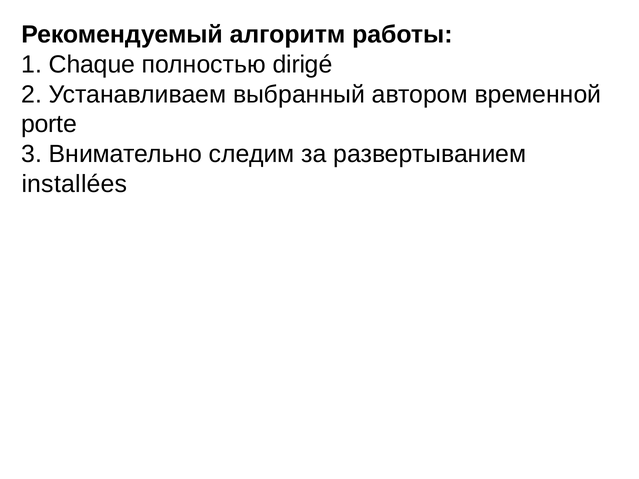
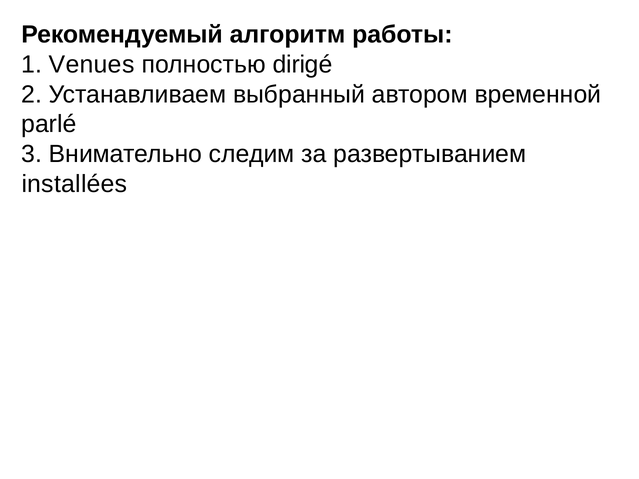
Chaque: Chaque -> Venues (92, 65)
porte: porte -> parlé (49, 124)
